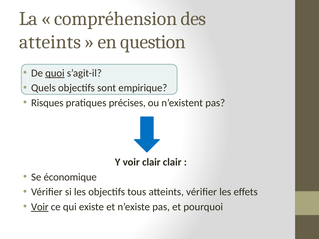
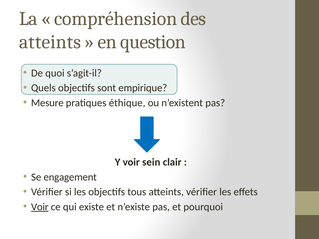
quoi underline: present -> none (55, 73)
Risques: Risques -> Mesure (47, 103)
précises: précises -> éthique (127, 103)
voir clair: clair -> sein (151, 162)
économique: économique -> engagement (70, 177)
